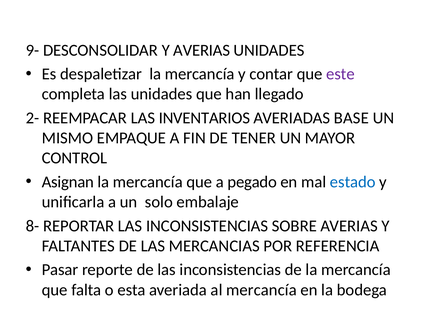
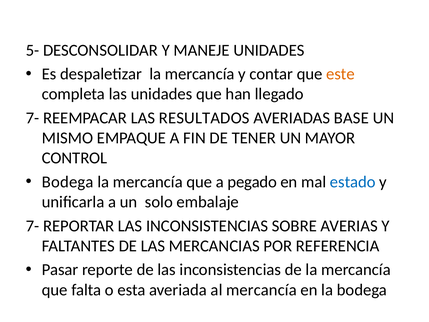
9-: 9- -> 5- (33, 50)
Y AVERIAS: AVERIAS -> MANEJE (202, 50)
este colour: purple -> orange (340, 74)
2-: 2- -> 7- (33, 118)
INVENTARIOS: INVENTARIOS -> RESULTADOS (204, 118)
Asignan: Asignan -> Bodega (68, 182)
8-: 8- -> 7- (33, 226)
